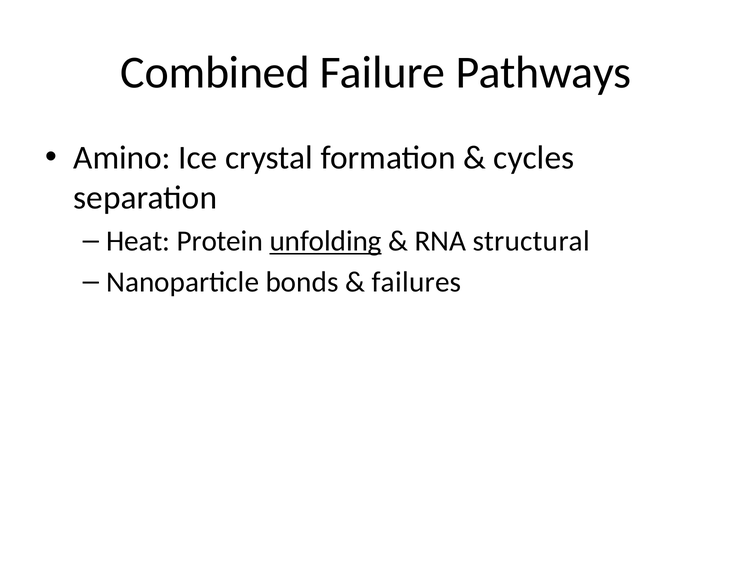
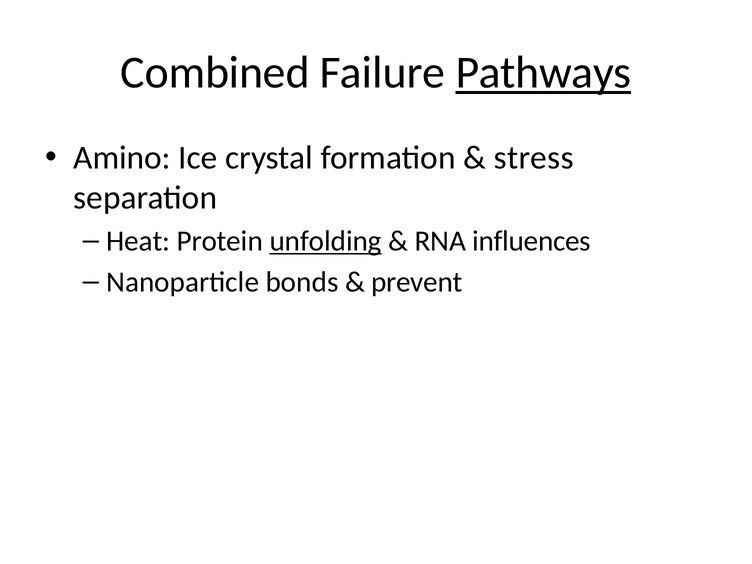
Pathways underline: none -> present (543, 73)
cycles: cycles -> stress (534, 158)
structural: structural -> influences (532, 241)
failures: failures -> prevent (417, 282)
